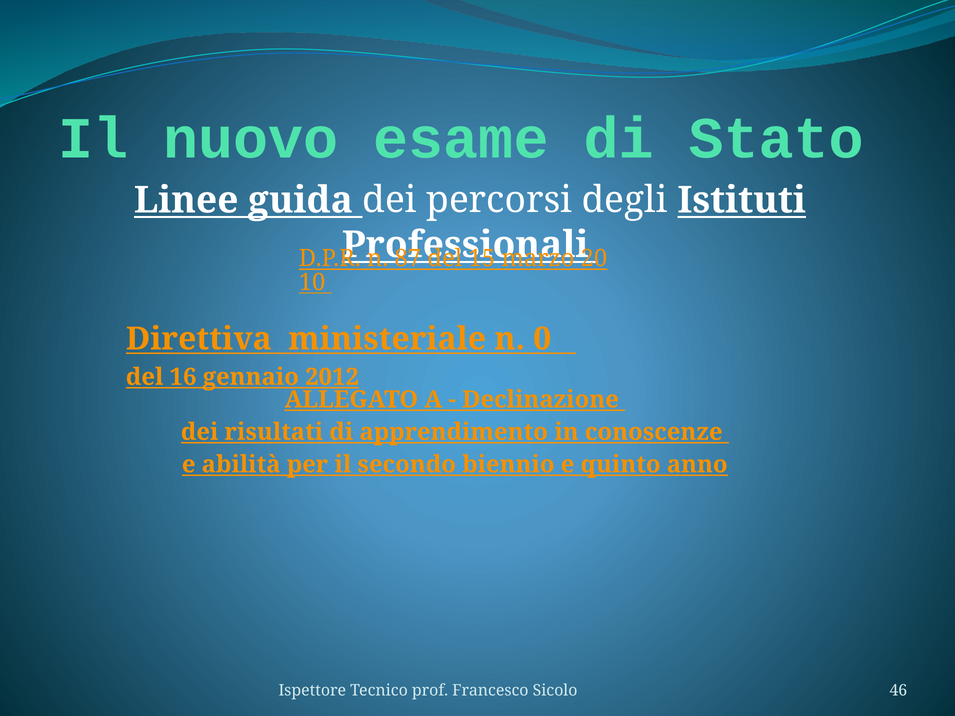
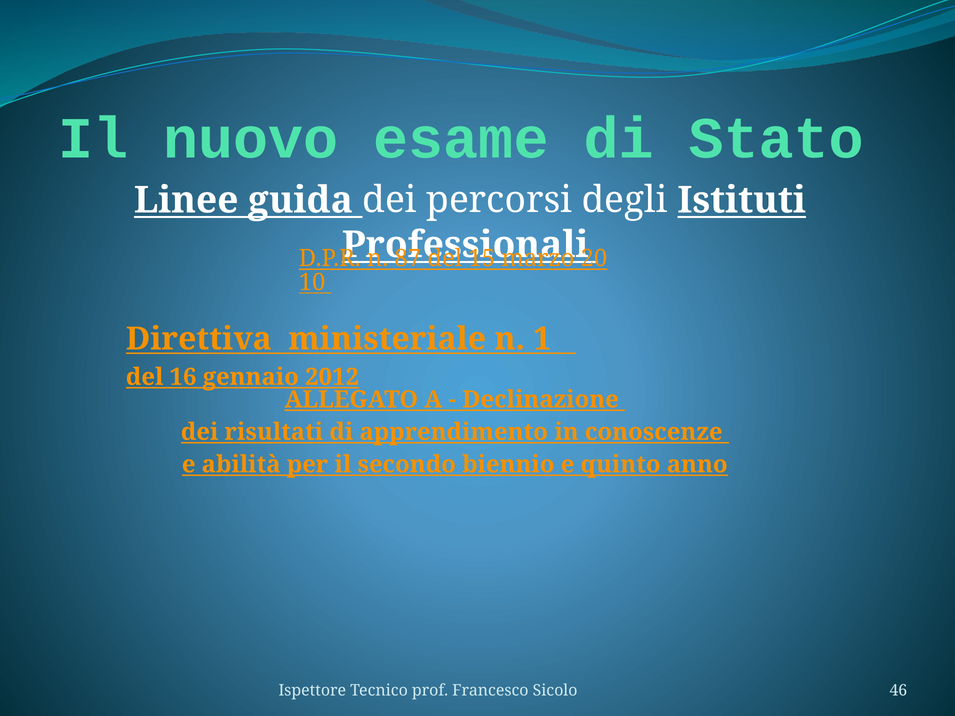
0: 0 -> 1 (542, 339)
